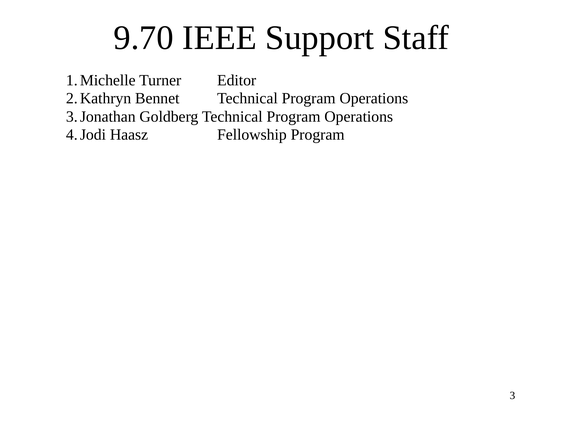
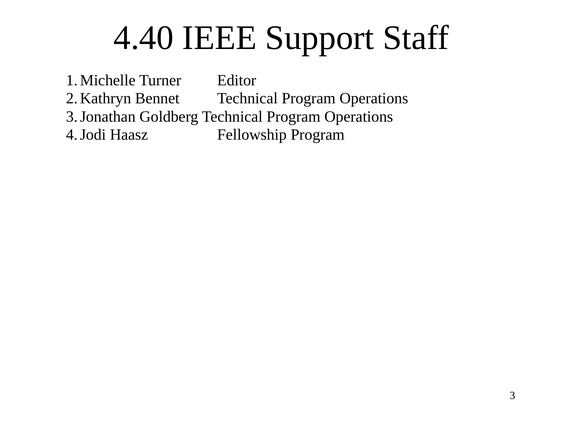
9.70: 9.70 -> 4.40 (144, 38)
